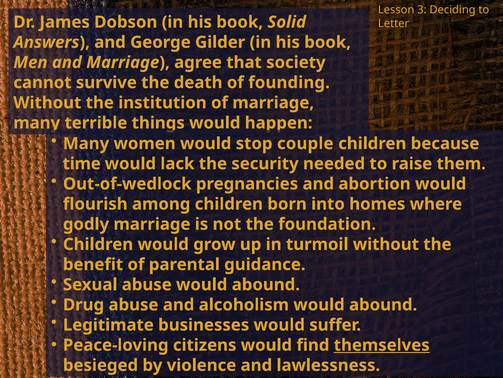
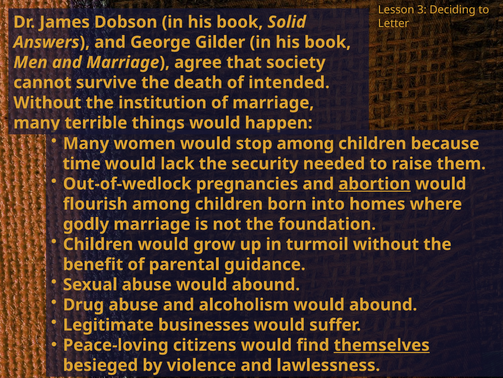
founding: founding -> intended (289, 82)
stop couple: couple -> among (305, 143)
abortion underline: none -> present (375, 184)
